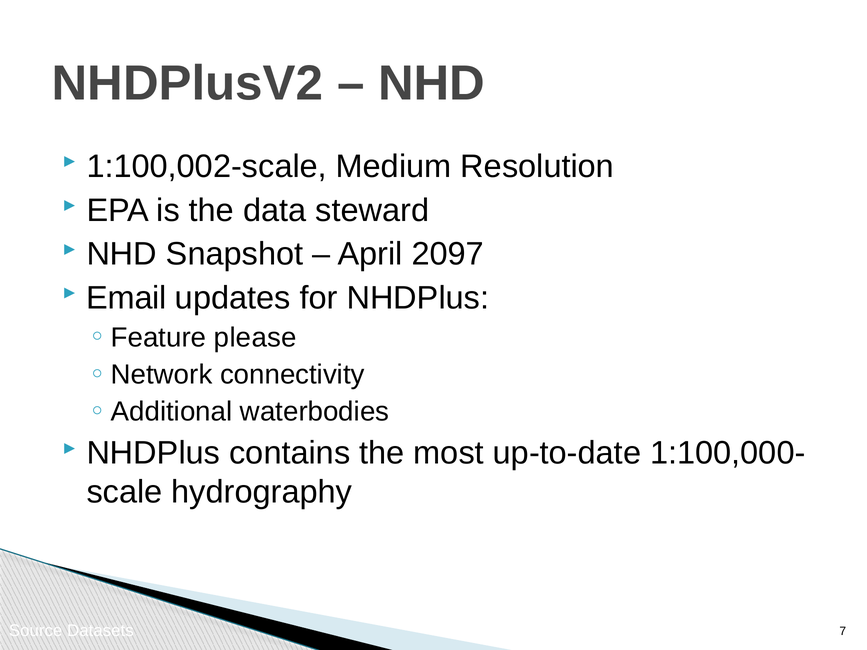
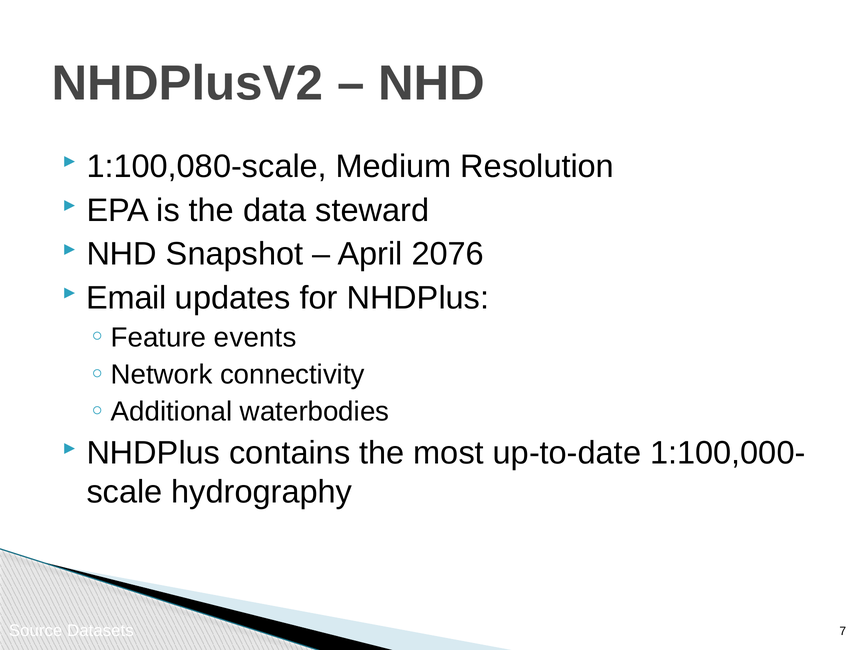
1:100,002-scale: 1:100,002-scale -> 1:100,080-scale (207, 167)
2097: 2097 -> 2076 (448, 254)
please: please -> events (255, 338)
